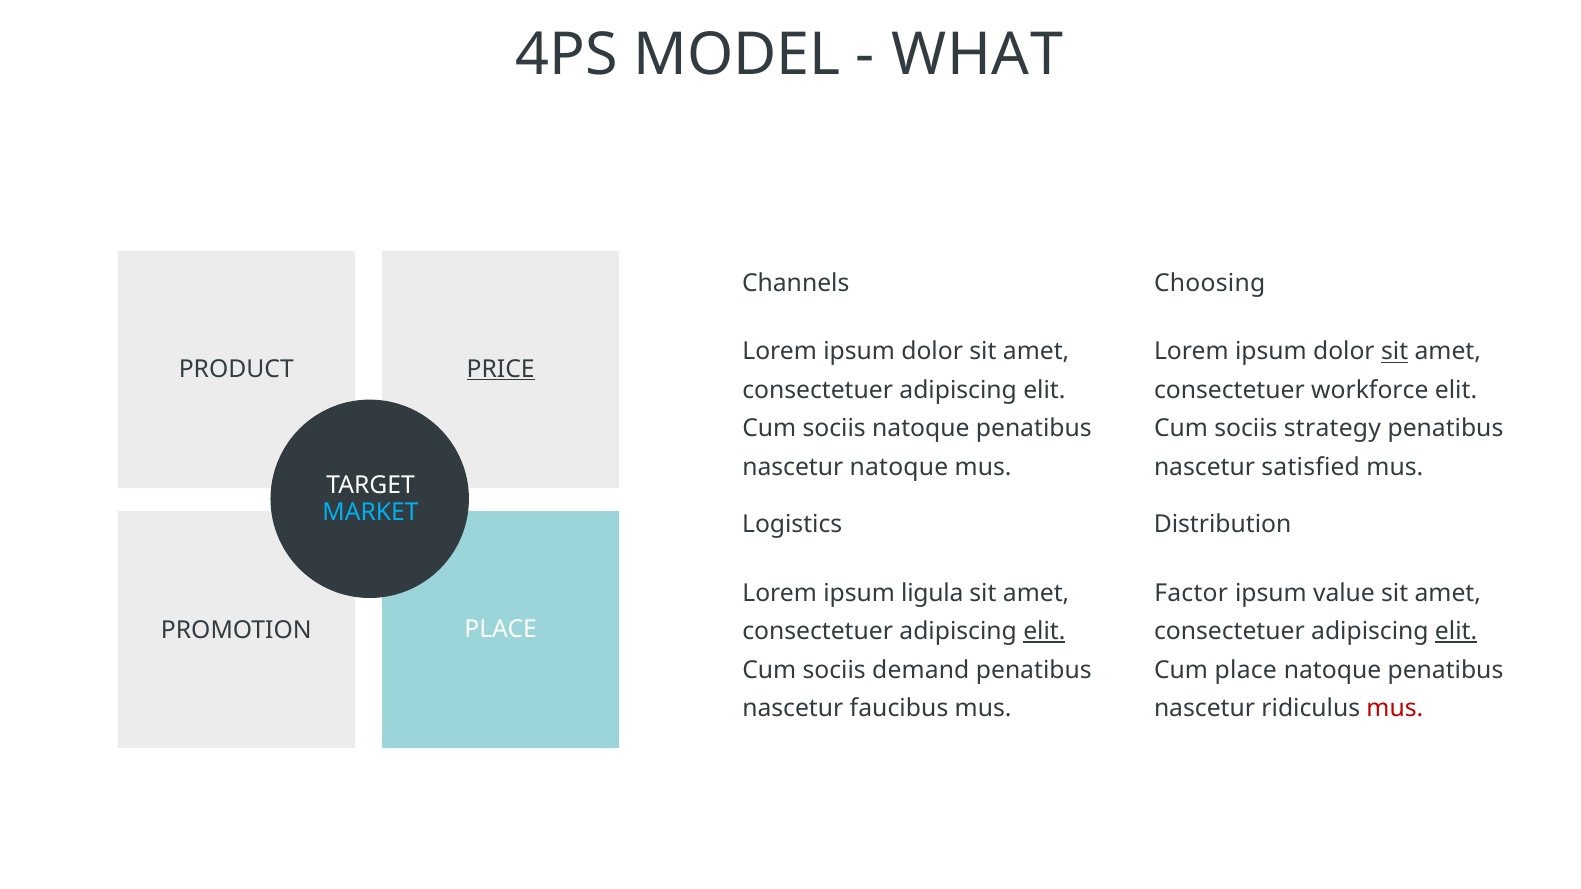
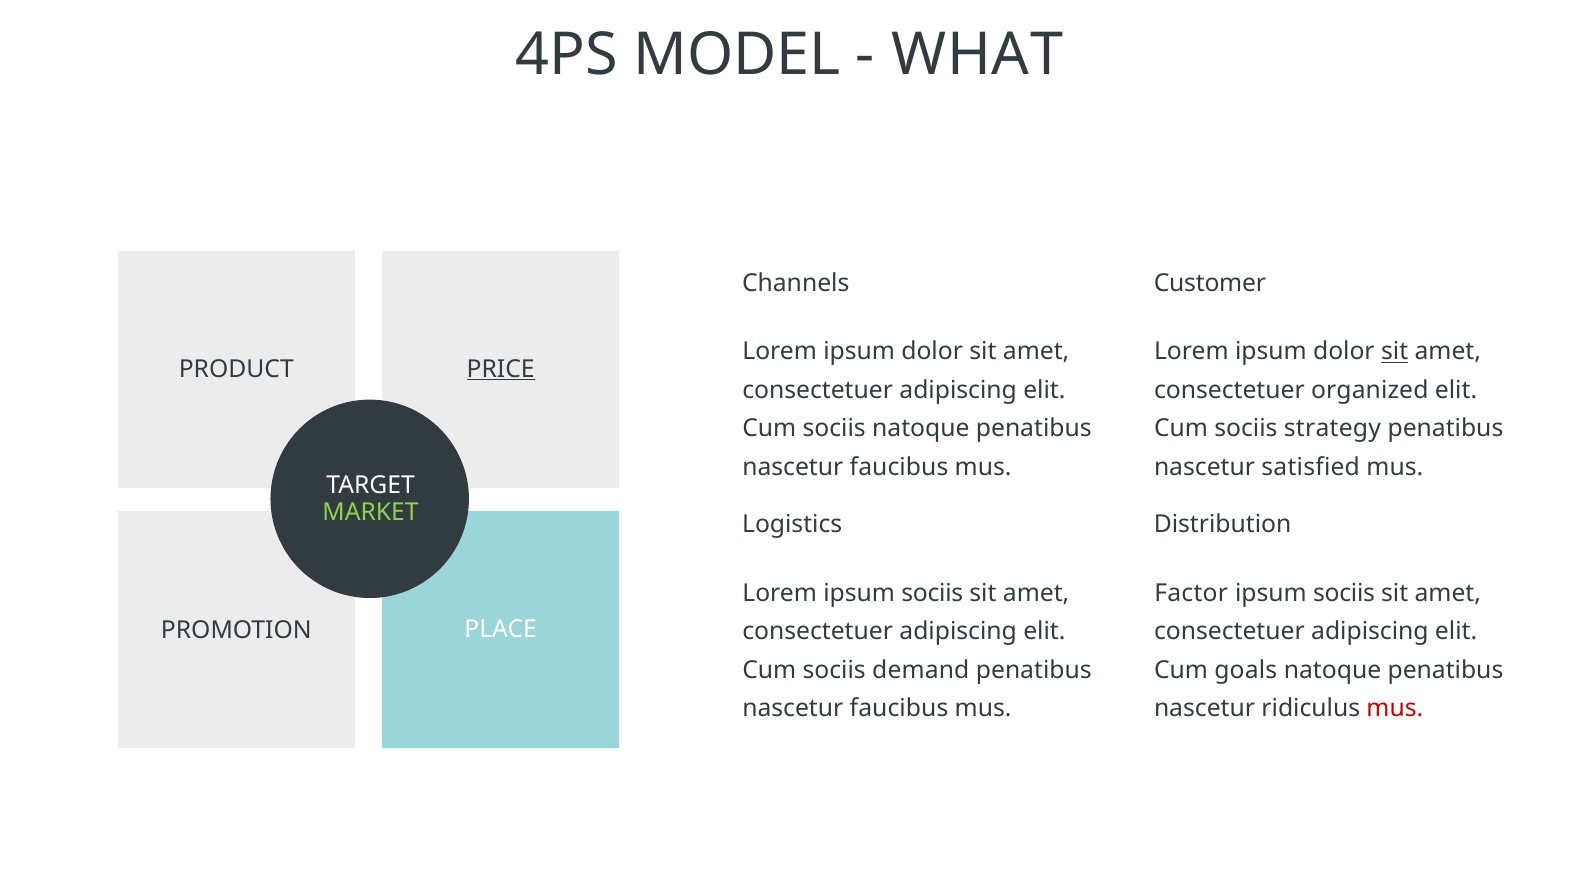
Choosing: Choosing -> Customer (1210, 283)
workforce: workforce -> organized (1370, 390)
natoque: natoque -> faucibus (899, 468)
MARKET colour: light blue -> light green (371, 512)
Lorem ipsum ligula: ligula -> sociis (932, 593)
value: value -> sociis (1344, 593)
elit underline: present -> none (1044, 632)
elit underline: present -> none (1456, 632)
Cum place: place -> goals (1246, 670)
